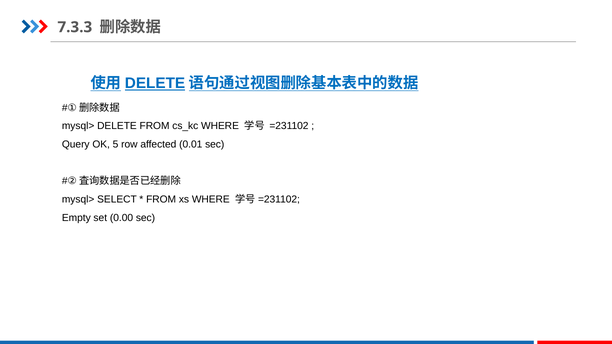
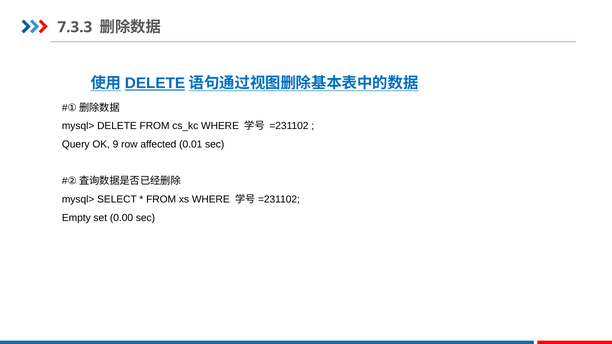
5: 5 -> 9 (116, 145)
